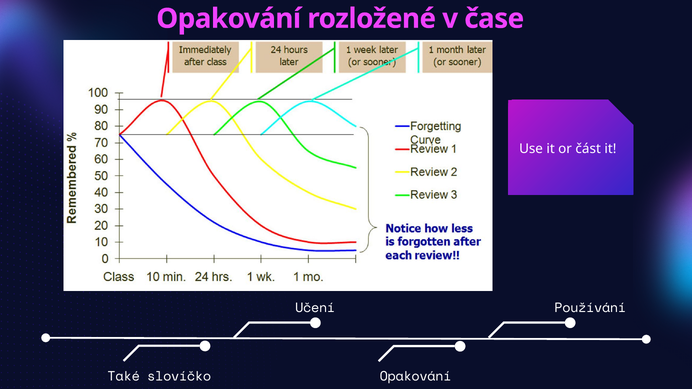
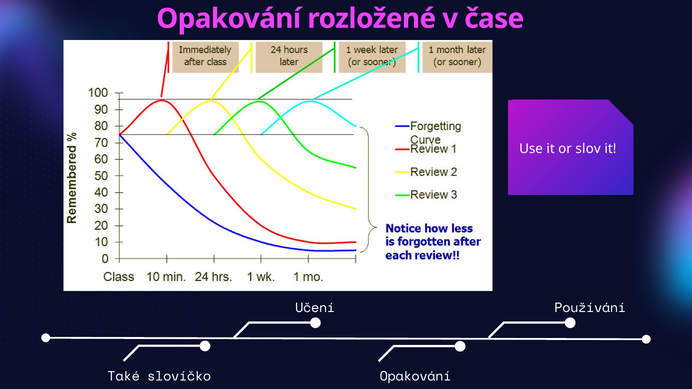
část: část -> slov (588, 149)
